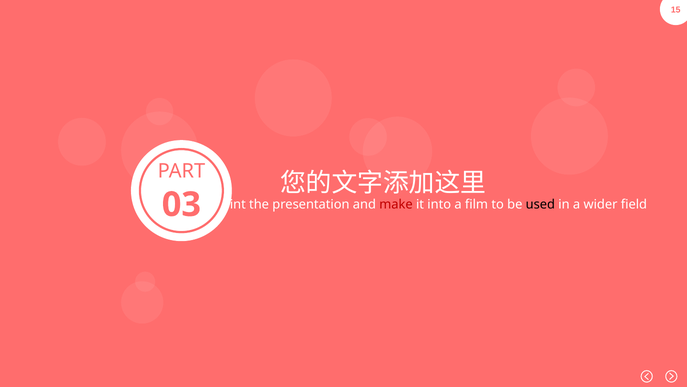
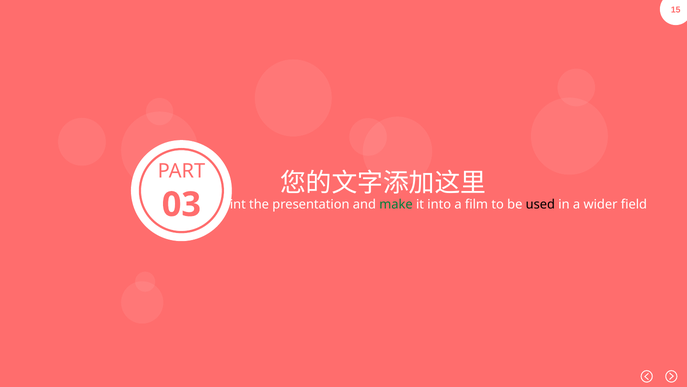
make colour: red -> green (396, 204)
